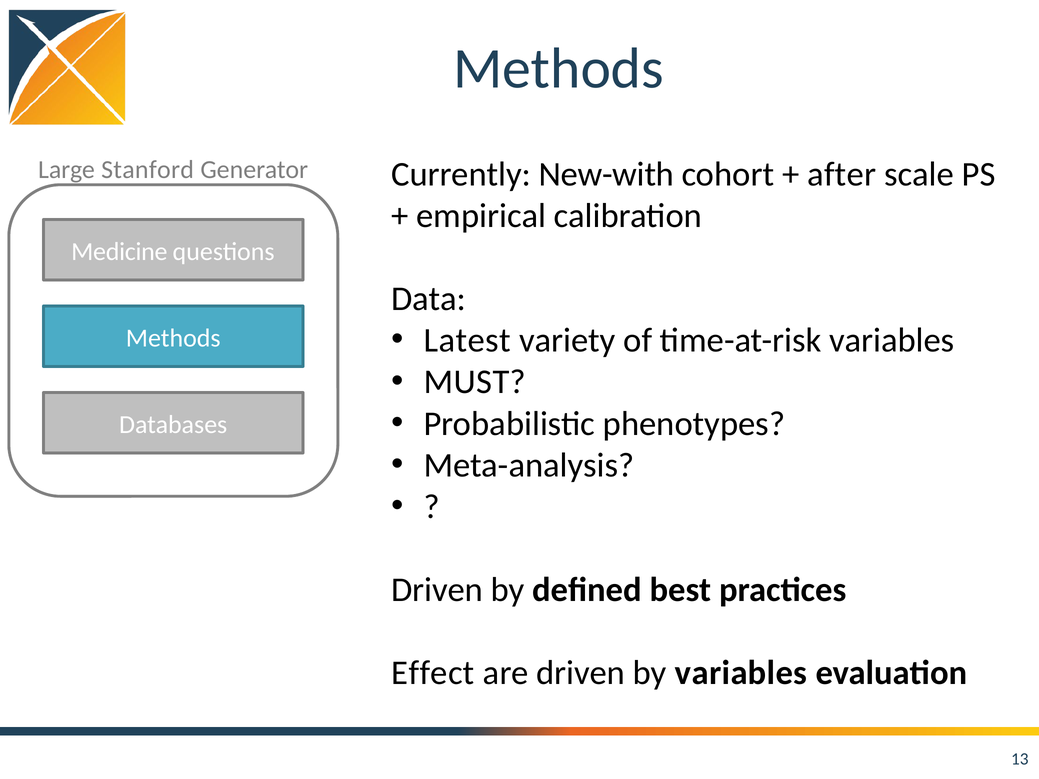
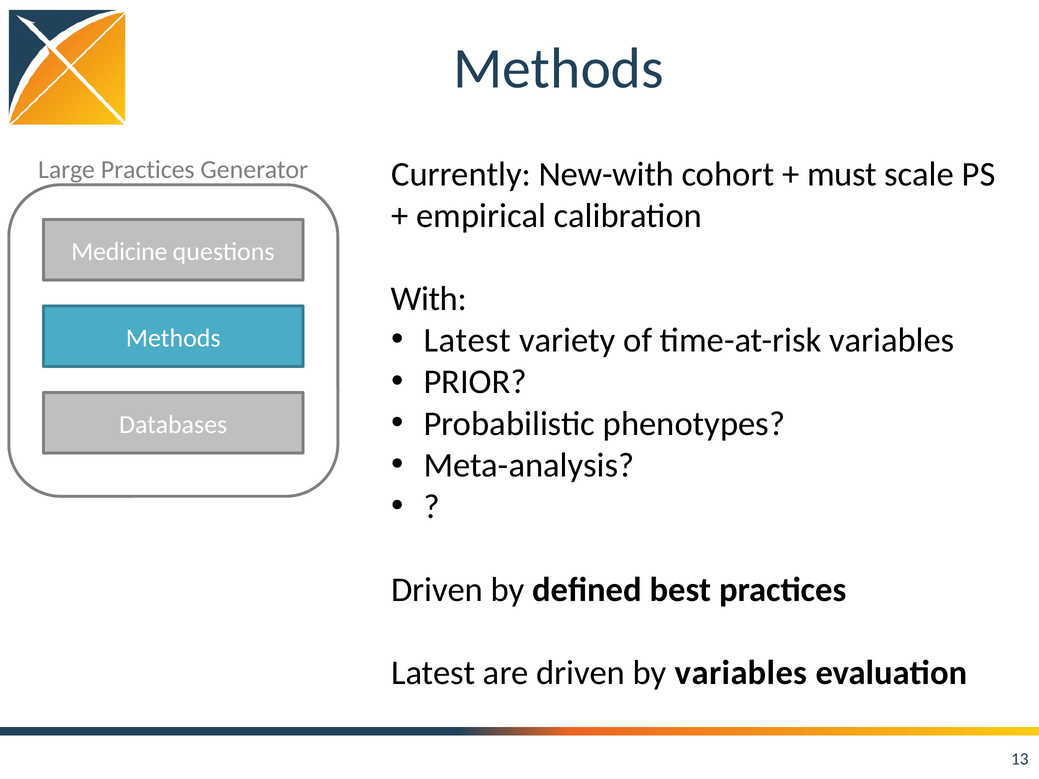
Large Stanford: Stanford -> Practices (148, 170)
after: after -> must (842, 174)
Data: Data -> With (429, 299)
MUST: MUST -> PRIOR (475, 382)
Effect: Effect -> Latest (433, 673)
